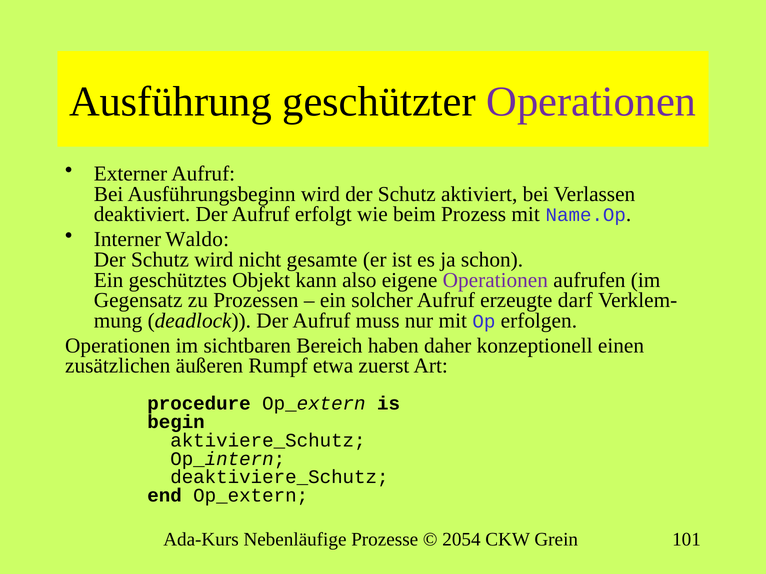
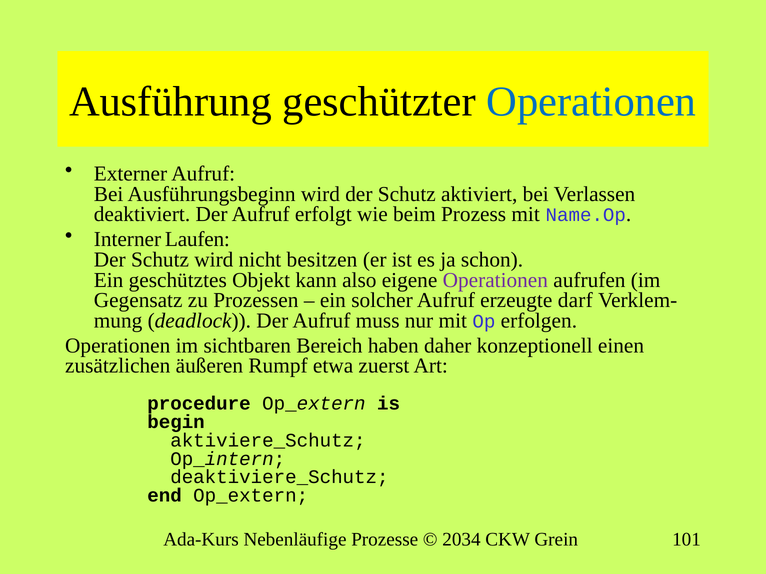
Operationen colour: purple -> blue (591, 102)
Waldo: Waldo -> Laufen (197, 239)
gesamte: gesamte -> besitzen (322, 260)
2054: 2054 -> 2034 (461, 540)
